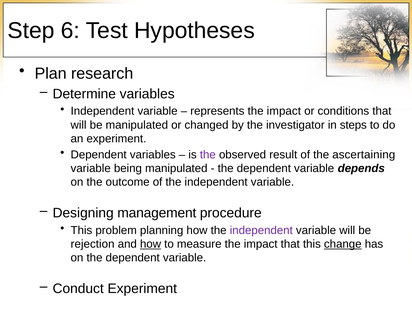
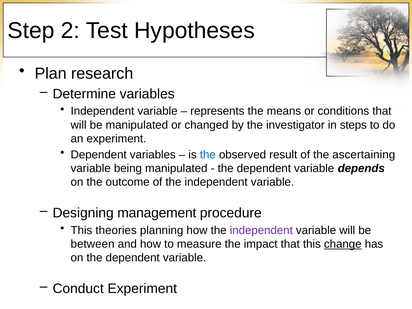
6: 6 -> 2 (70, 31)
represents the impact: impact -> means (284, 111)
the colour: purple -> blue (208, 155)
problem: problem -> theories (116, 230)
rejection: rejection -> between (93, 244)
how underline: present -> none (151, 244)
